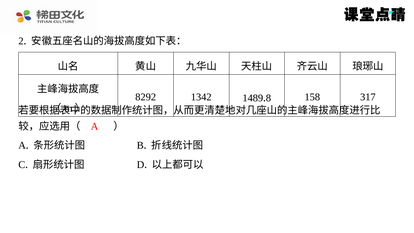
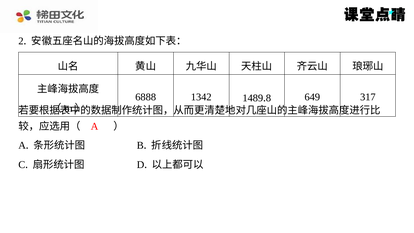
8292: 8292 -> 6888 (146, 97)
158: 158 -> 649 (312, 97)
